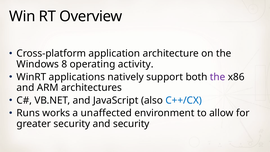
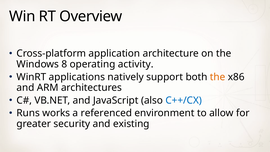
the colour: purple -> orange (218, 77)
unaffected: unaffected -> referenced (106, 113)
and security: security -> existing (131, 124)
